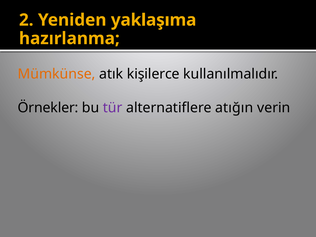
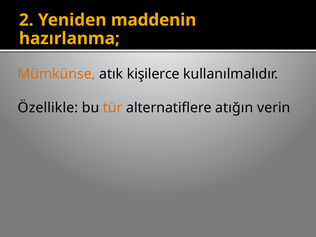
yaklaşıma: yaklaşıma -> maddenin (154, 20)
Örnekler: Örnekler -> Özellikle (48, 108)
tür colour: purple -> orange (113, 108)
